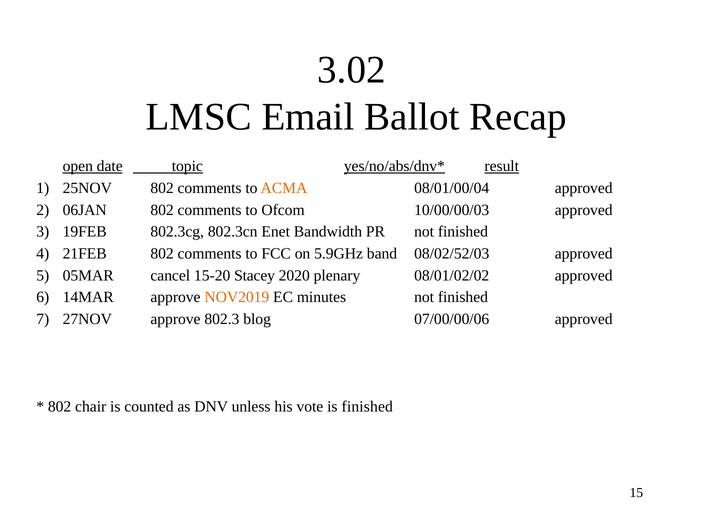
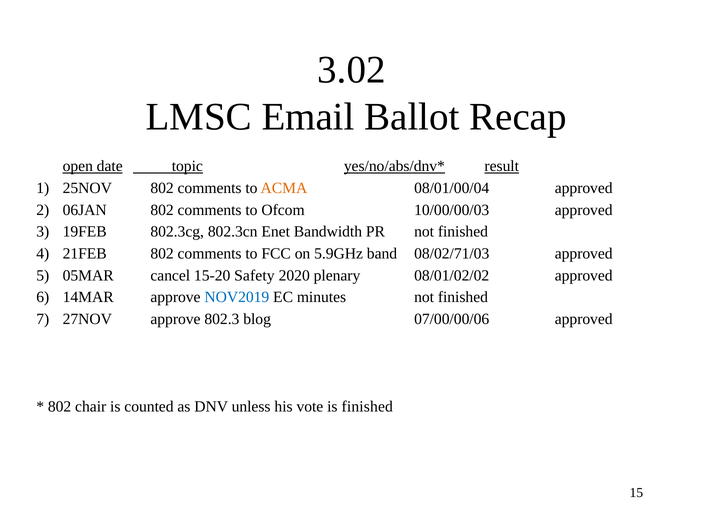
08/02/52/03: 08/02/52/03 -> 08/02/71/03 (452, 254)
Stacey: Stacey -> Safety (254, 276)
NOV2019 colour: orange -> blue (237, 297)
